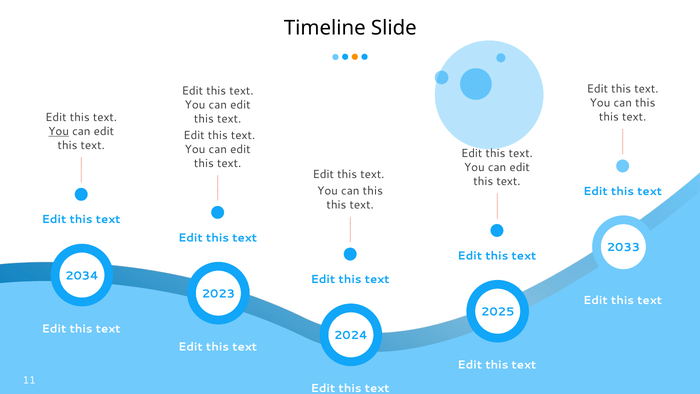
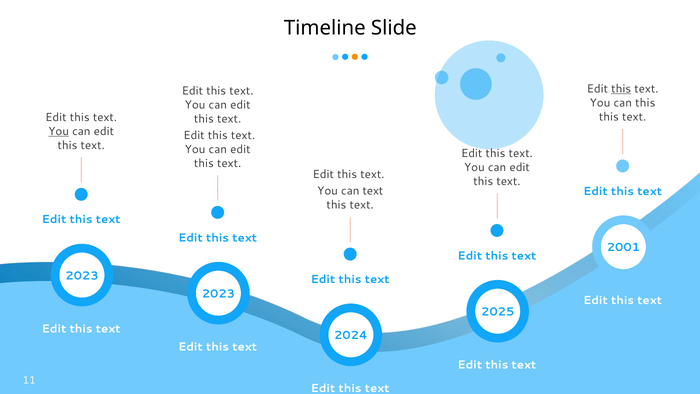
this underline: none -> present (621, 89)
this: this -> text (373, 191)
2033: 2033 -> 2001 (623, 247)
2034: 2034 -> 2023 (82, 276)
